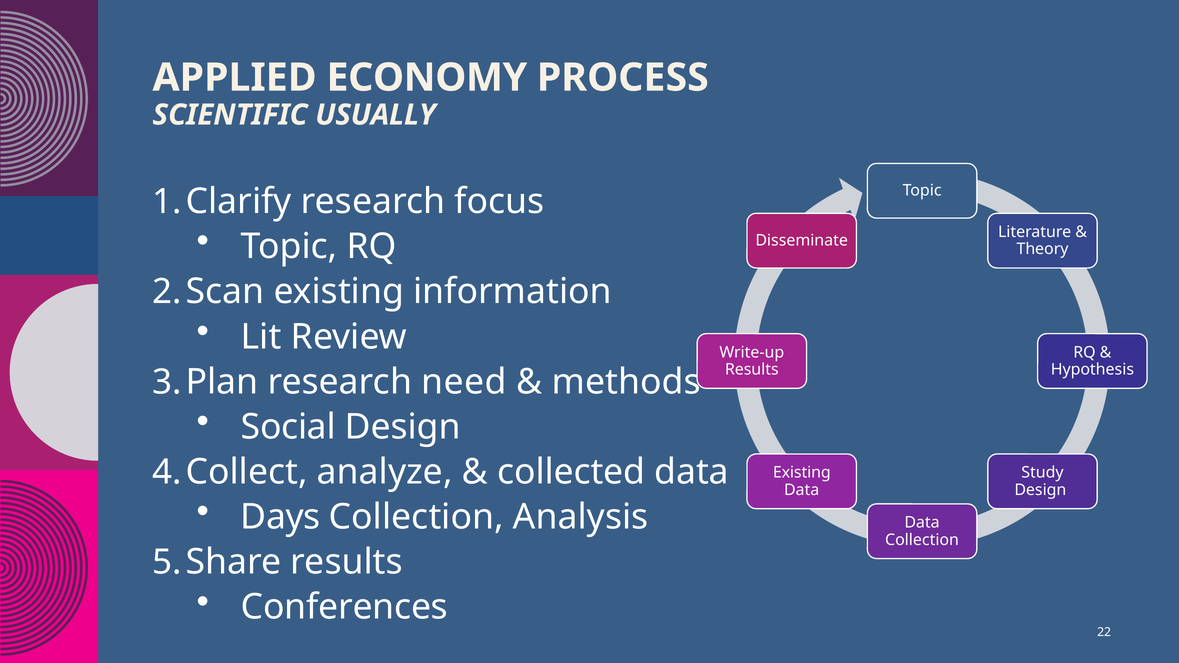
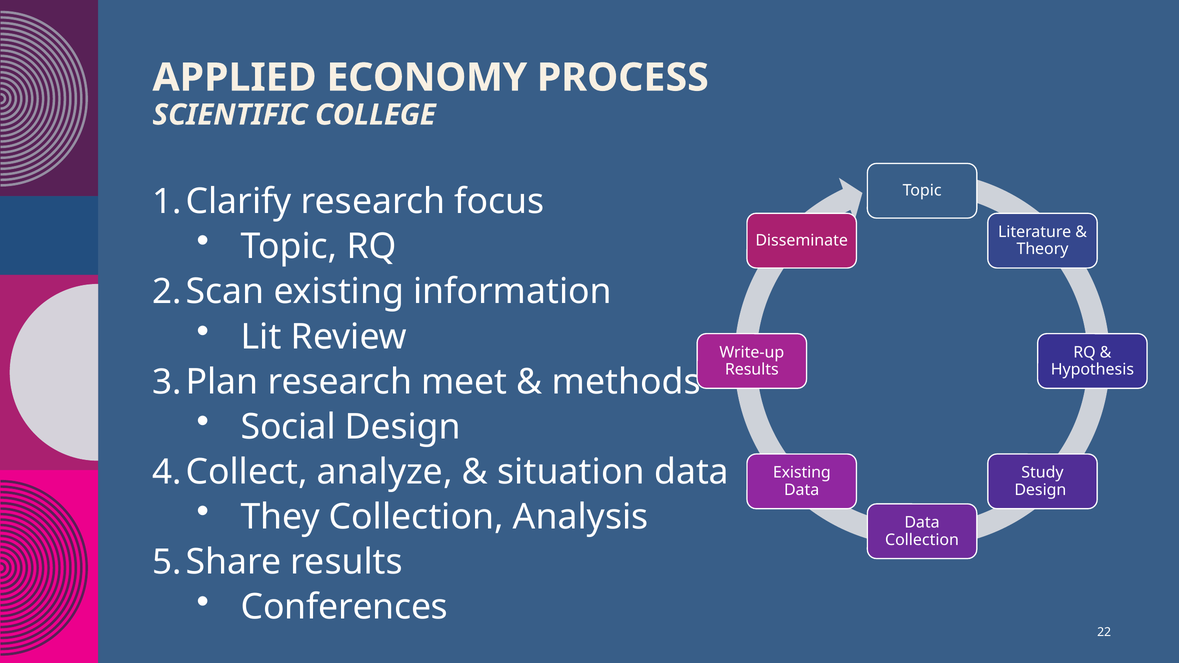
USUALLY: USUALLY -> COLLEGE (375, 115)
need: need -> meet (464, 382)
collected: collected -> situation (571, 472)
Days: Days -> They (280, 517)
